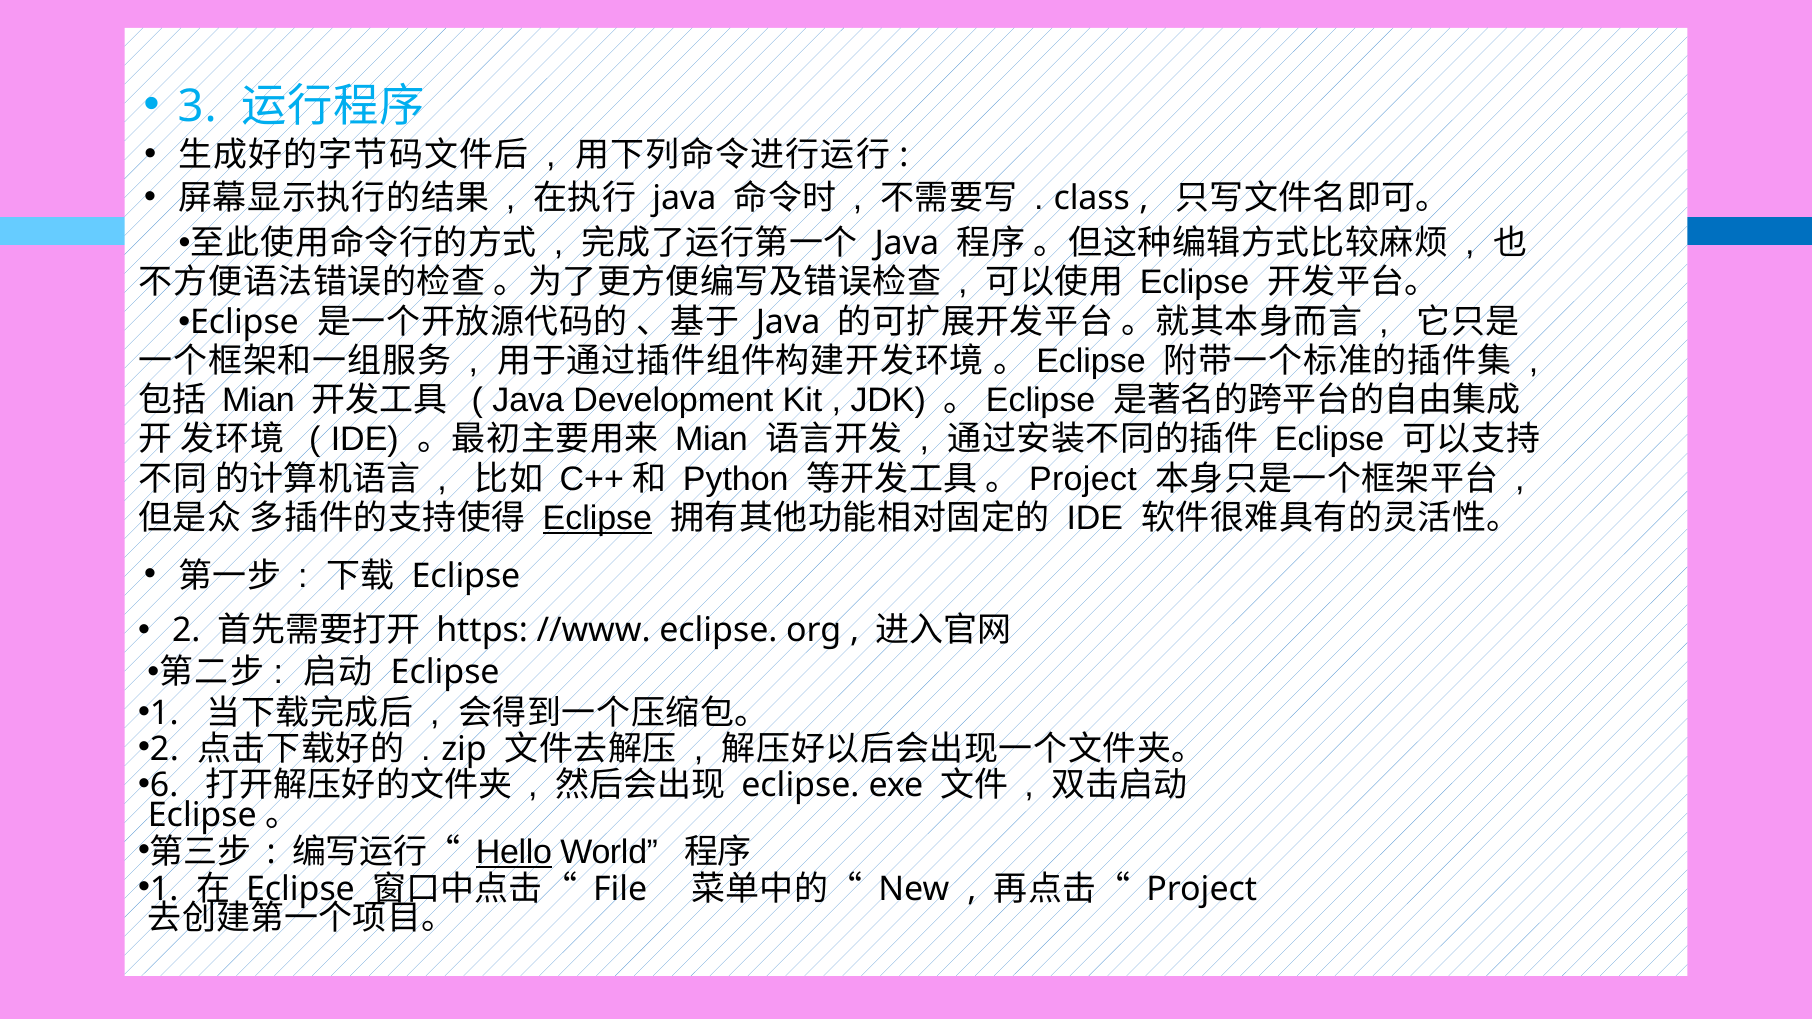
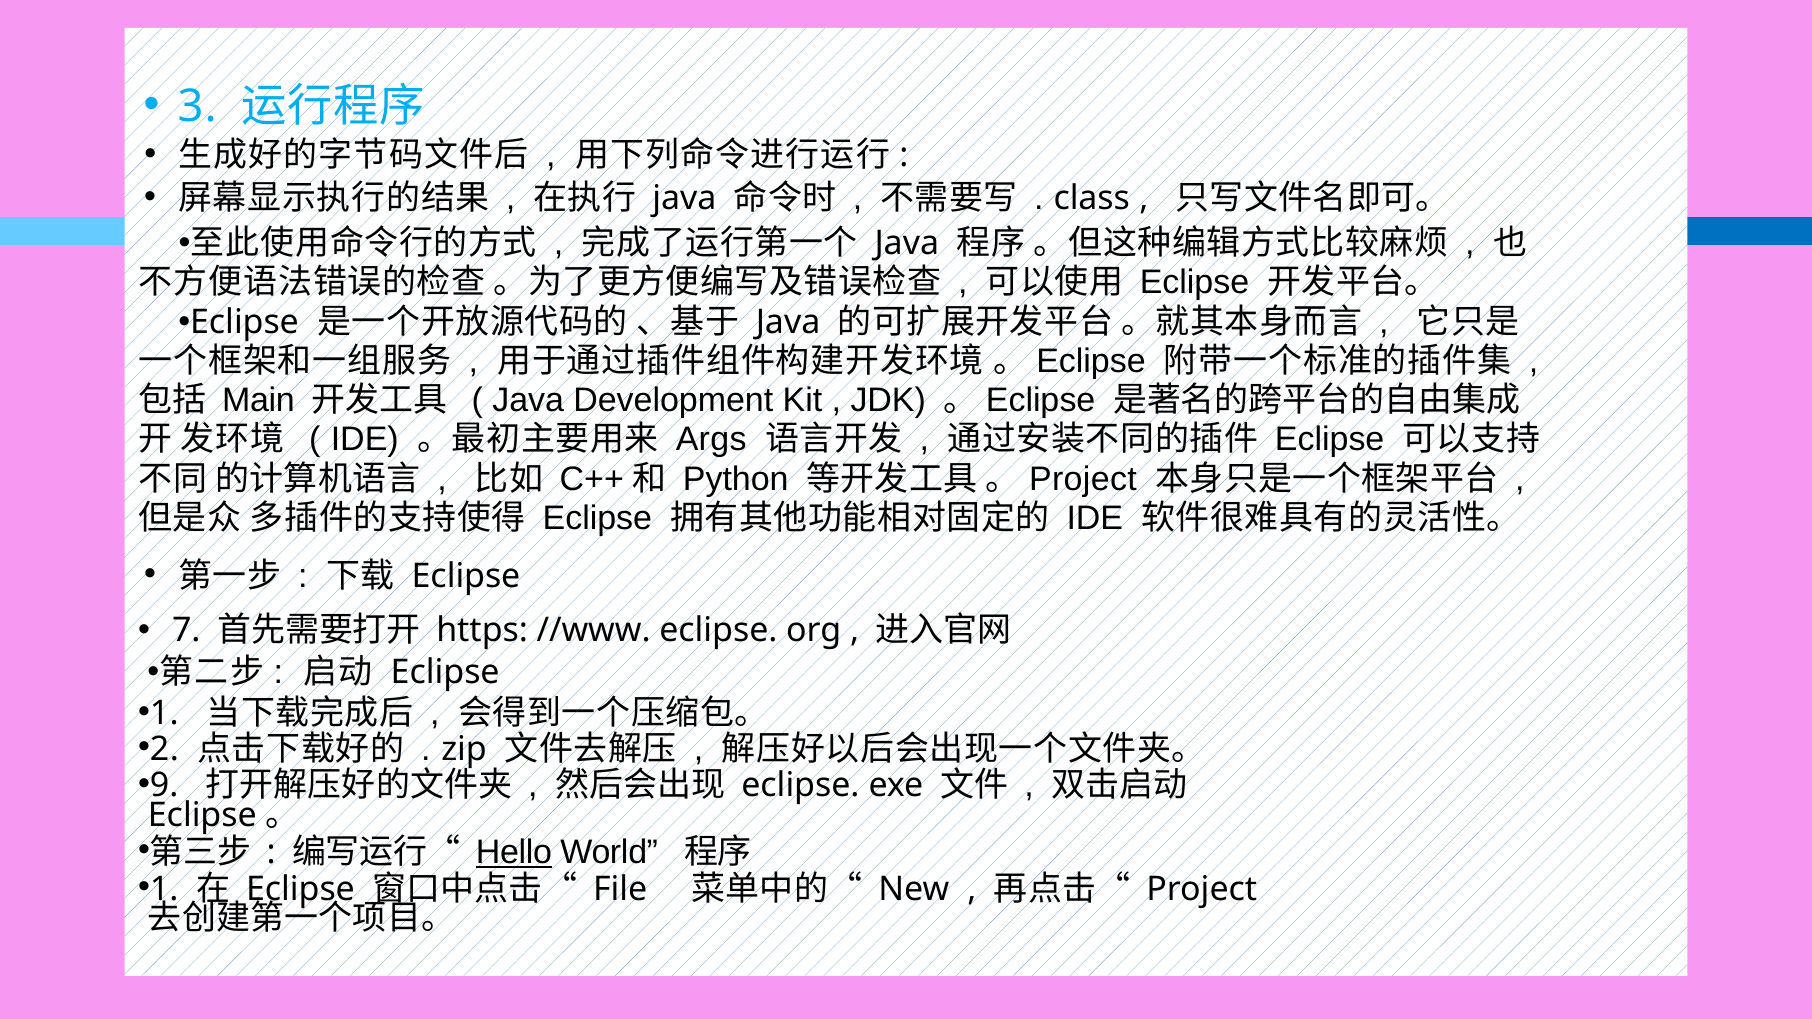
Mian: Mian -> Main (259, 401)
Mian: Mian -> Args (711, 440)
Eclipse underline: present -> none (597, 518)
2: 2 -> 7 (186, 631)
6: 6 -> 9 (164, 786)
